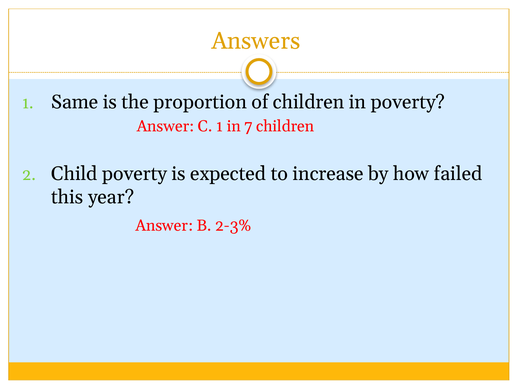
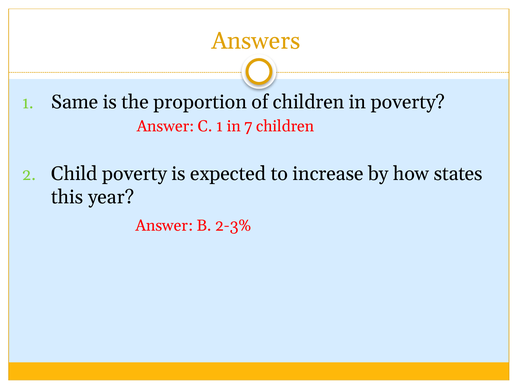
failed: failed -> states (458, 174)
